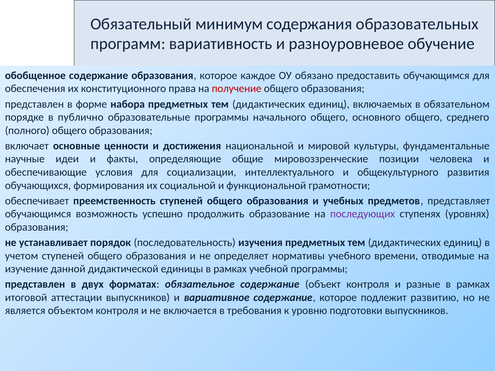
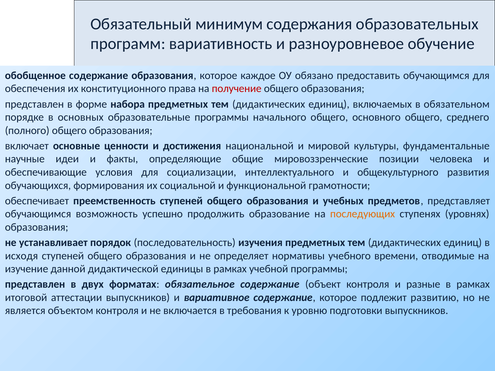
публично: публично -> основных (81, 117)
последующих colour: purple -> orange (363, 214)
учетом: учетом -> исходя (22, 256)
